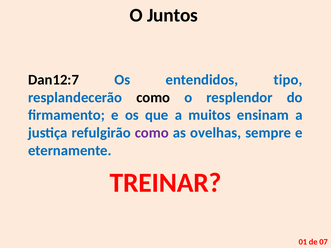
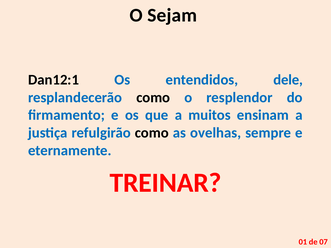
Juntos: Juntos -> Sejam (172, 15)
Dan12:7: Dan12:7 -> Dan12:1 (54, 80)
tipo: tipo -> dele (288, 80)
como colour: purple -> black (152, 133)
